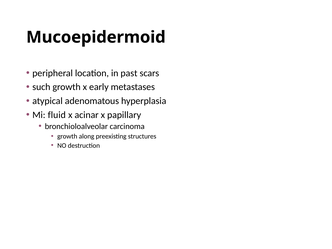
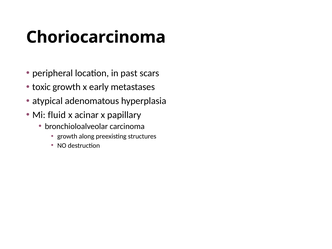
Mucoepidermoid: Mucoepidermoid -> Choriocarcinoma (96, 37)
such: such -> toxic (41, 87)
